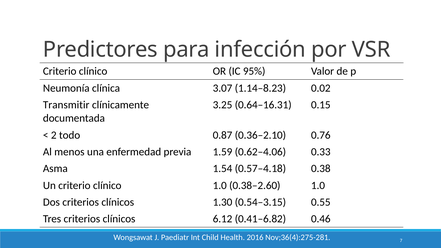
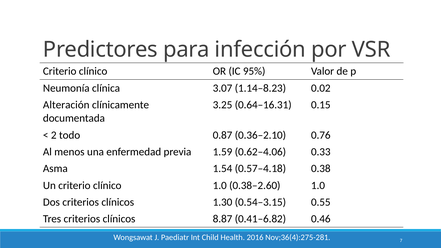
Transmitir: Transmitir -> Alteración (66, 105)
6.12: 6.12 -> 8.87 (223, 219)
